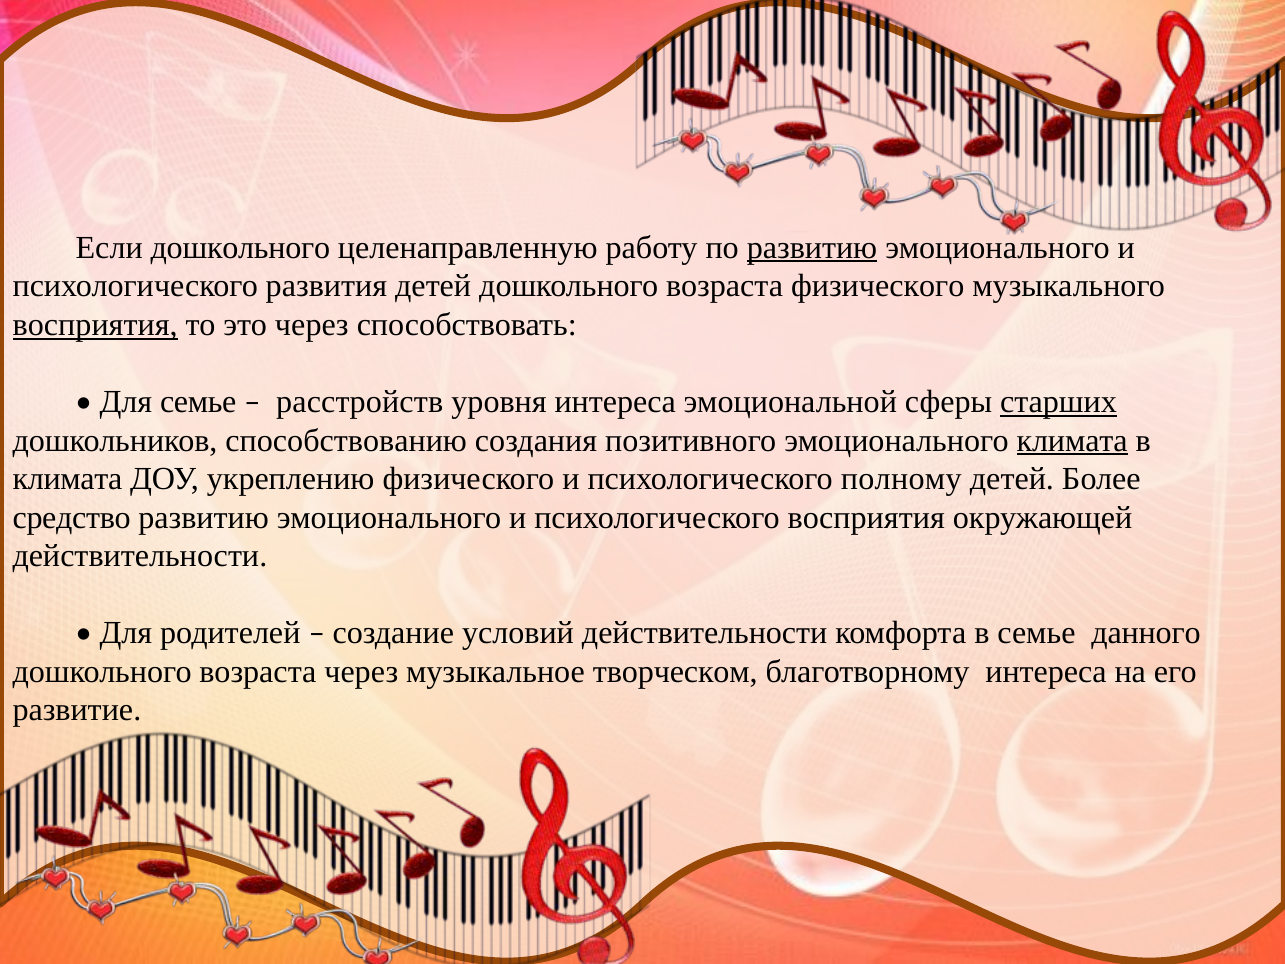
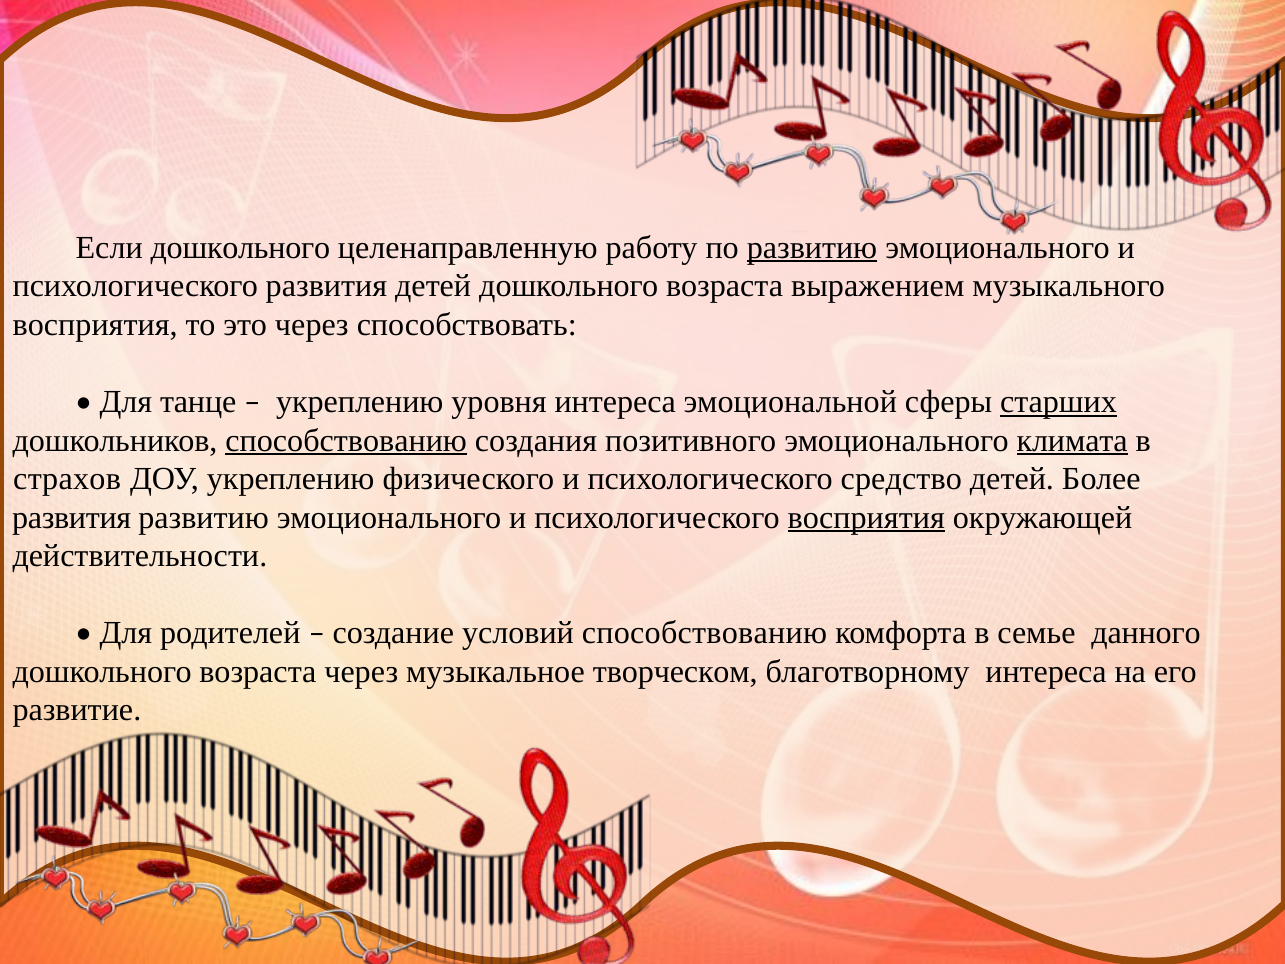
возраста физического: физического -> выражением (878, 286)
восприятия underline: present -> none (95, 325)
Для семье: семье -> танце (198, 402)
расстройств: расстройств -> укреплению (360, 402)
способствованию underline: none -> present (346, 440)
климата: климата -> страхов (67, 479)
полному: полному -> средство (901, 479)
средство: средство -> развития (72, 517)
восприятия underline: none -> present (866, 517)
условий действительности: действительности -> способствованию (704, 633)
